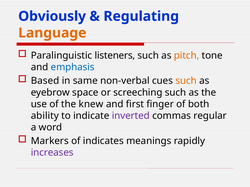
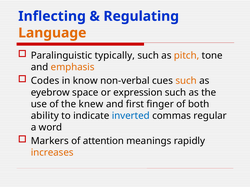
Obviously: Obviously -> Inflecting (52, 16)
listeners: listeners -> typically (115, 56)
emphasis colour: blue -> orange (73, 67)
Based: Based -> Codes (45, 81)
same: same -> know (85, 81)
screeching: screeching -> expression (138, 93)
inverted colour: purple -> blue (131, 116)
indicates: indicates -> attention (103, 141)
increases colour: purple -> orange (52, 153)
